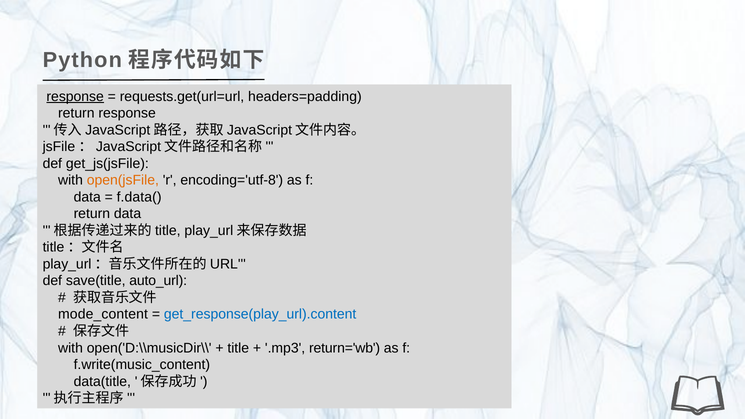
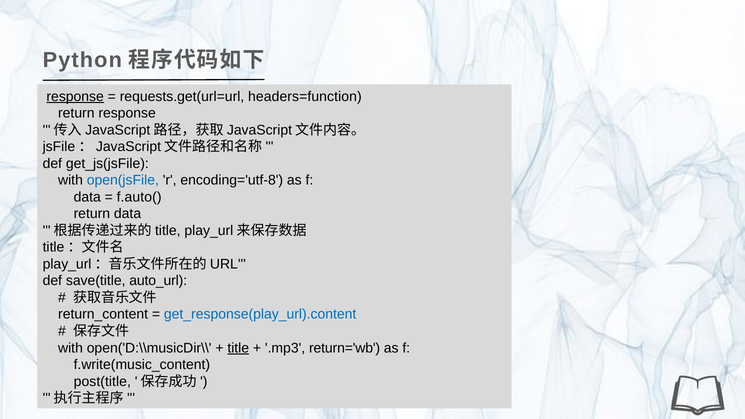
headers=padding: headers=padding -> headers=function (305, 97)
open(jsFile colour: orange -> blue (123, 180)
f.data(: f.data( -> f.auto( (139, 197)
mode_content: mode_content -> return_content (103, 314)
title underline: none -> present (238, 348)
data(title: data(title -> post(title (102, 381)
